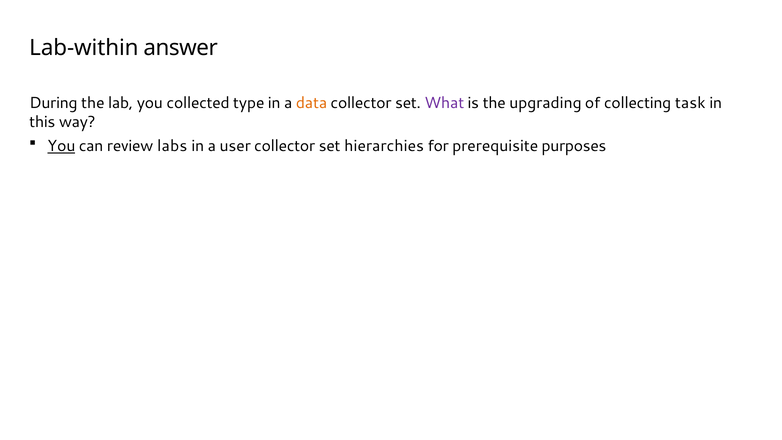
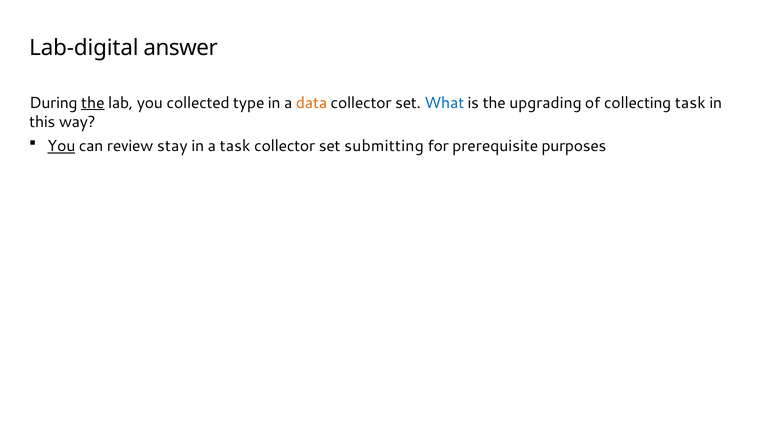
Lab-within: Lab-within -> Lab-digital (84, 48)
the underline: none -> present (93, 103)
What colour: purple -> blue (444, 103)
labs: labs -> stay (172, 146)
a user: user -> task (235, 146)
hierarchies: hierarchies -> submitting (384, 146)
